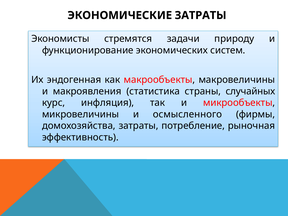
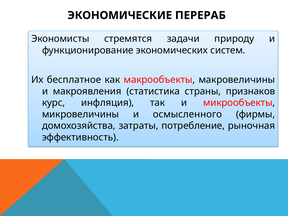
ЭКОНОМИЧЕСКИЕ ЗАТРАТЫ: ЗАТРАТЫ -> ПЕРЕРАБ (200, 15)
эндогенная: эндогенная -> бесплатное (74, 80)
случайных: случайных -> признаков (250, 91)
